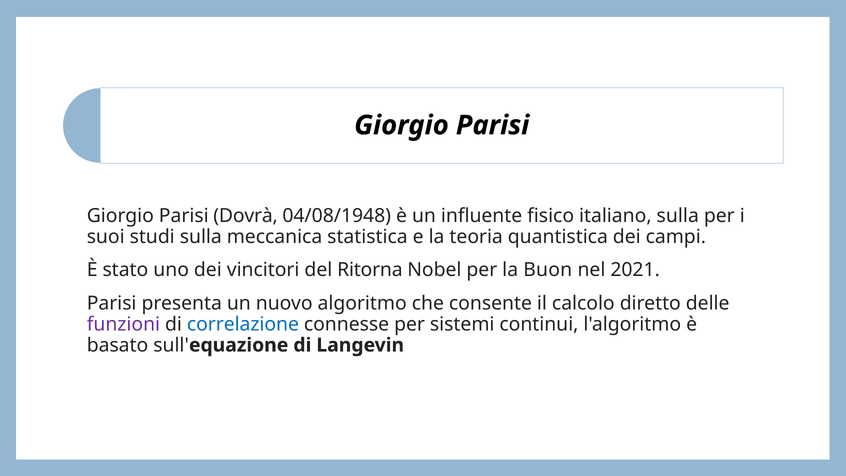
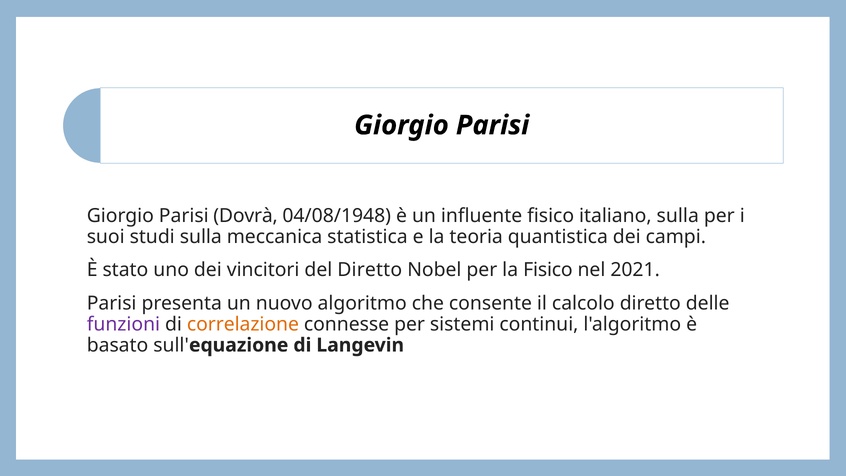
del Ritorna: Ritorna -> Diretto (370, 270)
la Buon: Buon -> Fisico (548, 270)
correlazione colour: blue -> orange (243, 324)
